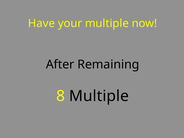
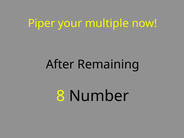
Have: Have -> Piper (42, 23)
8 Multiple: Multiple -> Number (99, 96)
